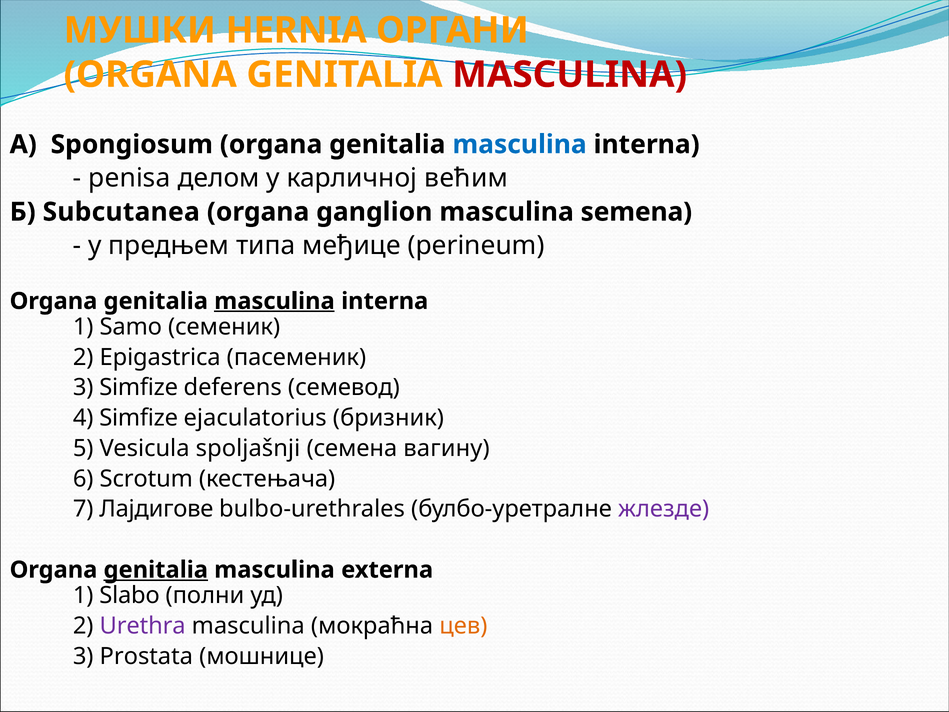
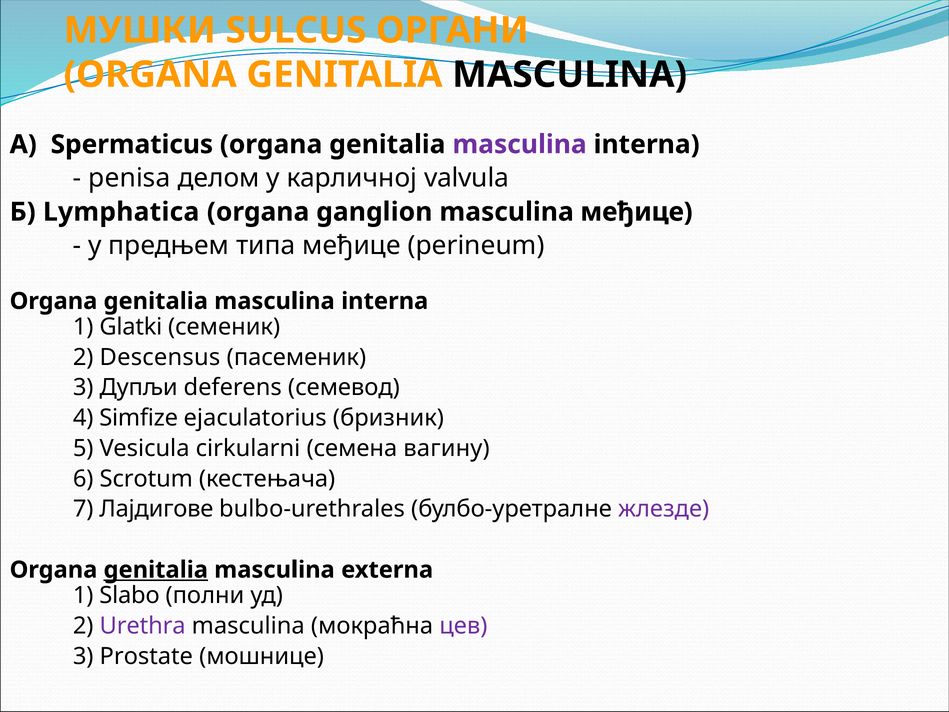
HERNIA: HERNIA -> SULCUS (296, 30)
MASCULINA colour: red -> black (570, 75)
Spongiosum: Spongiosum -> Spermaticus (132, 144)
masculina colour: blue -> purple (520, 144)
већим: већим -> valvula (466, 178)
Subcutanea: Subcutanea -> Lymphatica (121, 212)
masculina semena: semena -> међице (636, 212)
masculina underline: present -> none (274, 301)
Samo: Samo -> Glatki (131, 327)
Epigastrica: Epigastrica -> Descensus (160, 357)
3 Simfize: Simfize -> Дупљи (139, 387)
spoljašnji: spoljašnji -> cirkularni (248, 448)
цев colour: orange -> purple (463, 626)
Prostata: Prostata -> Prostate (146, 656)
